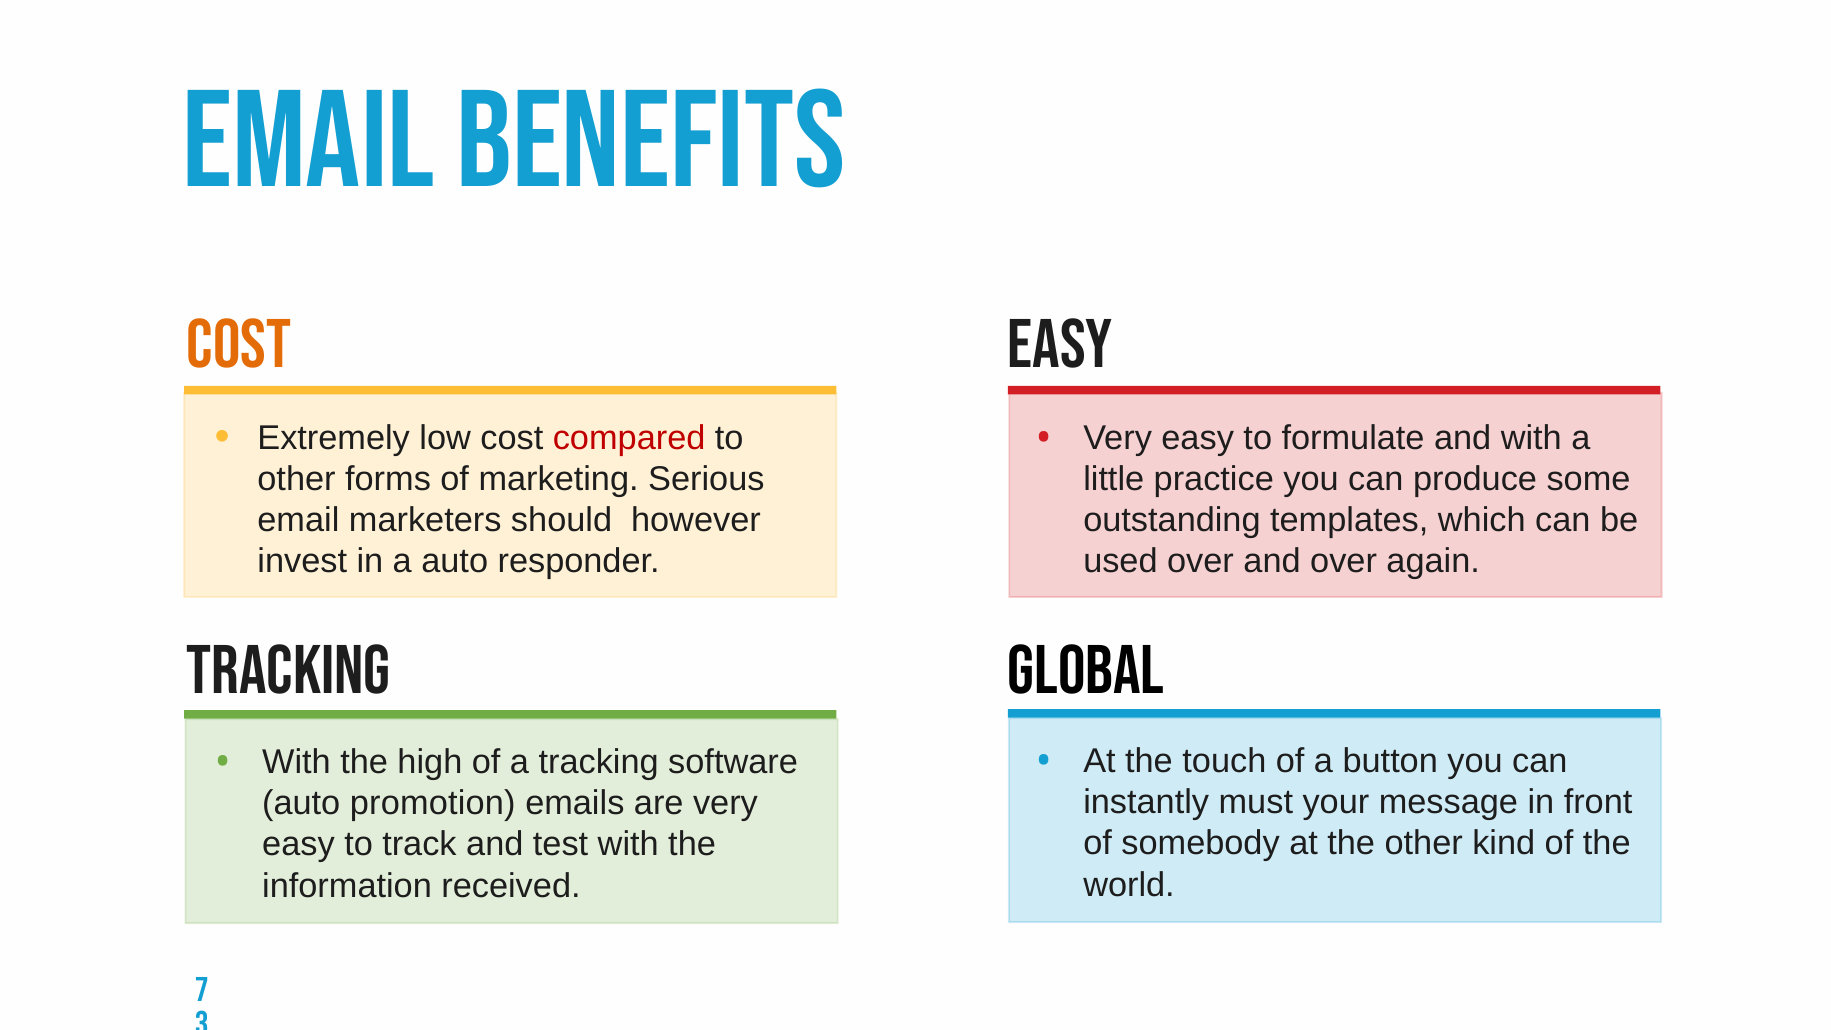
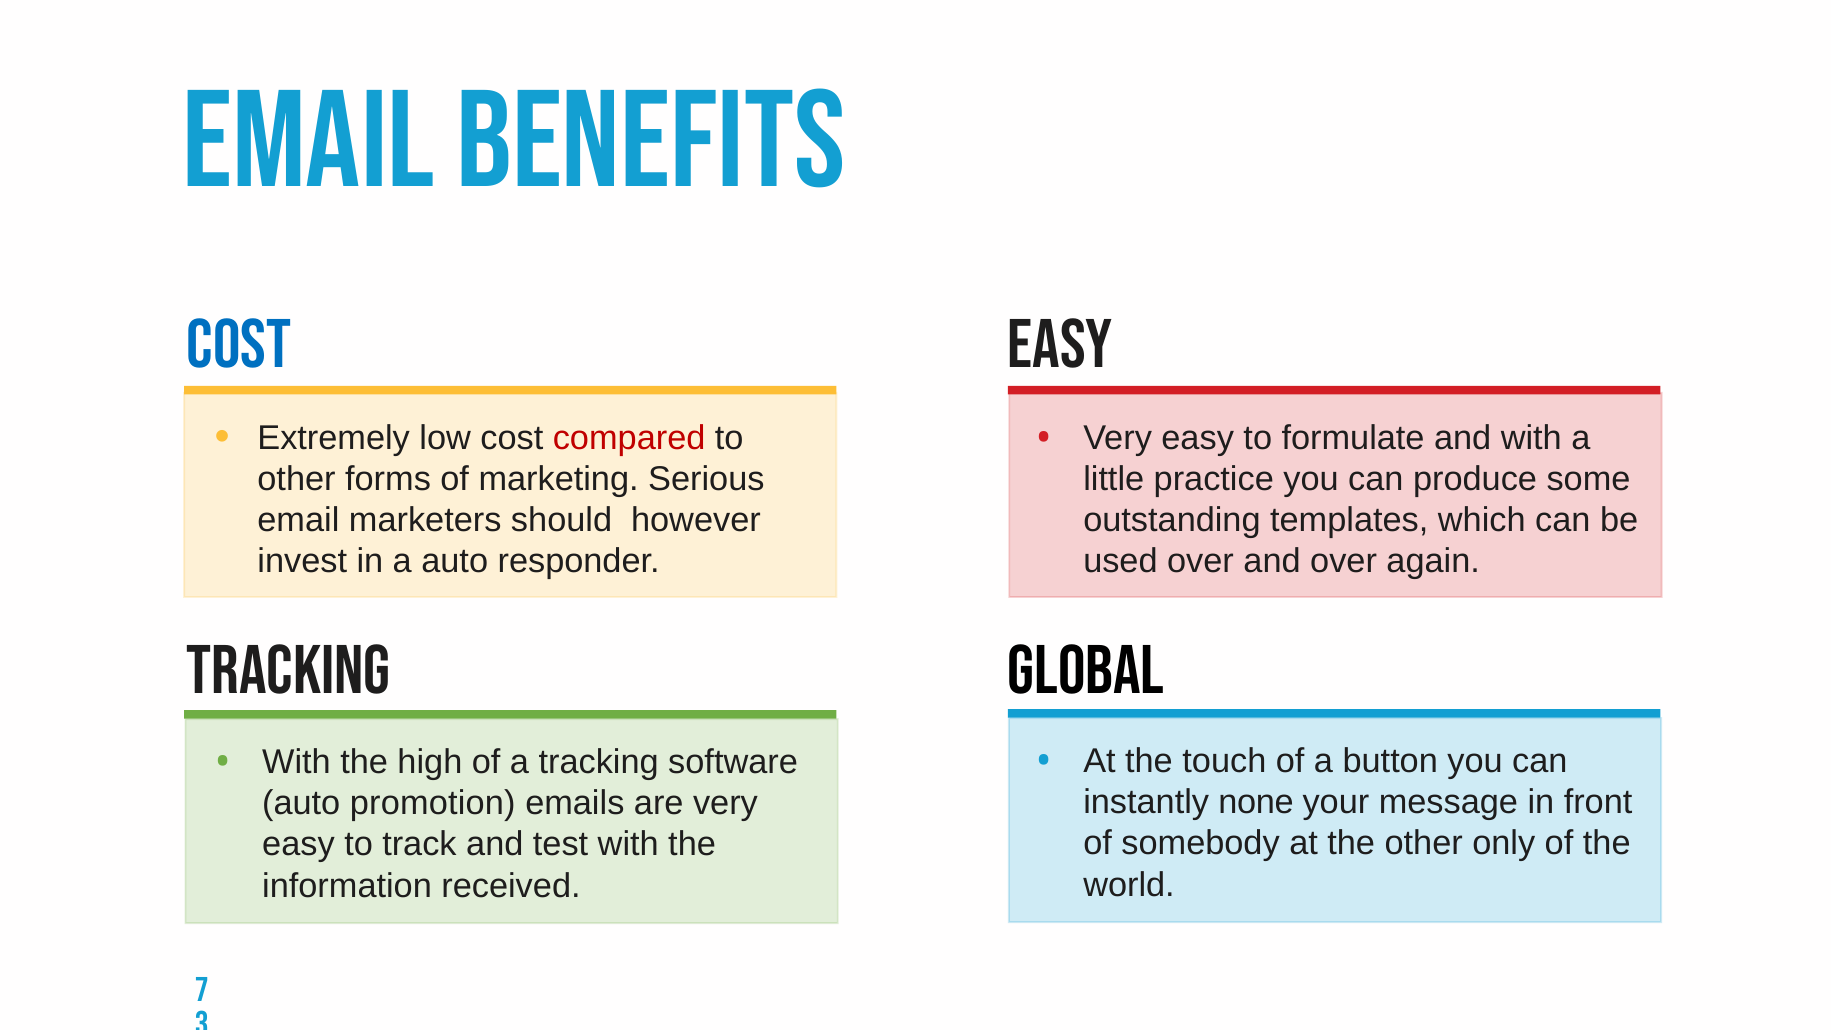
cost colour: orange -> blue (239, 345)
must: must -> none (1256, 802)
kind: kind -> only (1504, 844)
